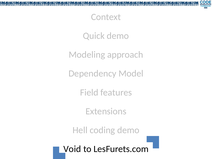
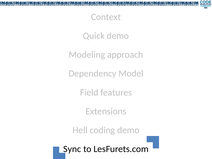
Void: Void -> Sync (72, 149)
